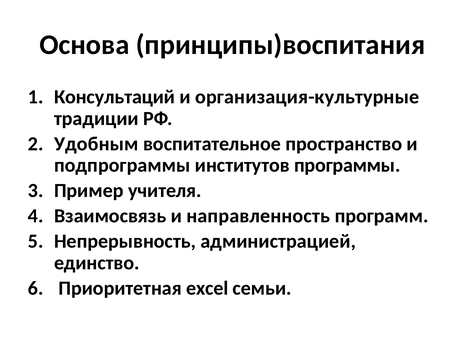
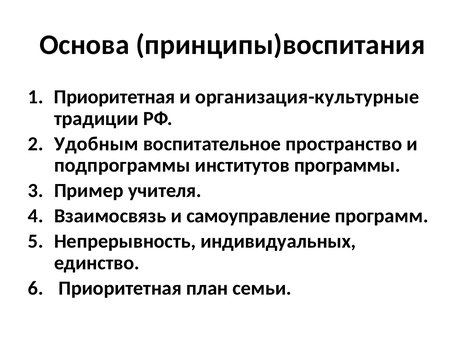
Консультаций: Консультаций -> Приоритетная (115, 97)
направленность: направленность -> самоуправление (258, 216)
администрацией: администрацией -> индивидуальных (278, 242)
excel: excel -> план (207, 289)
